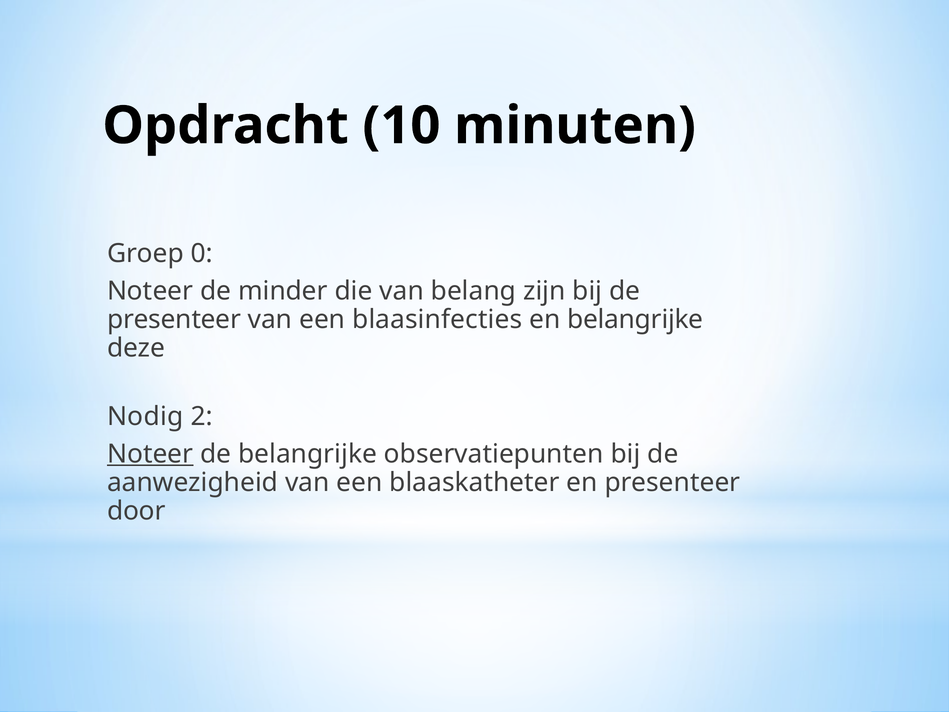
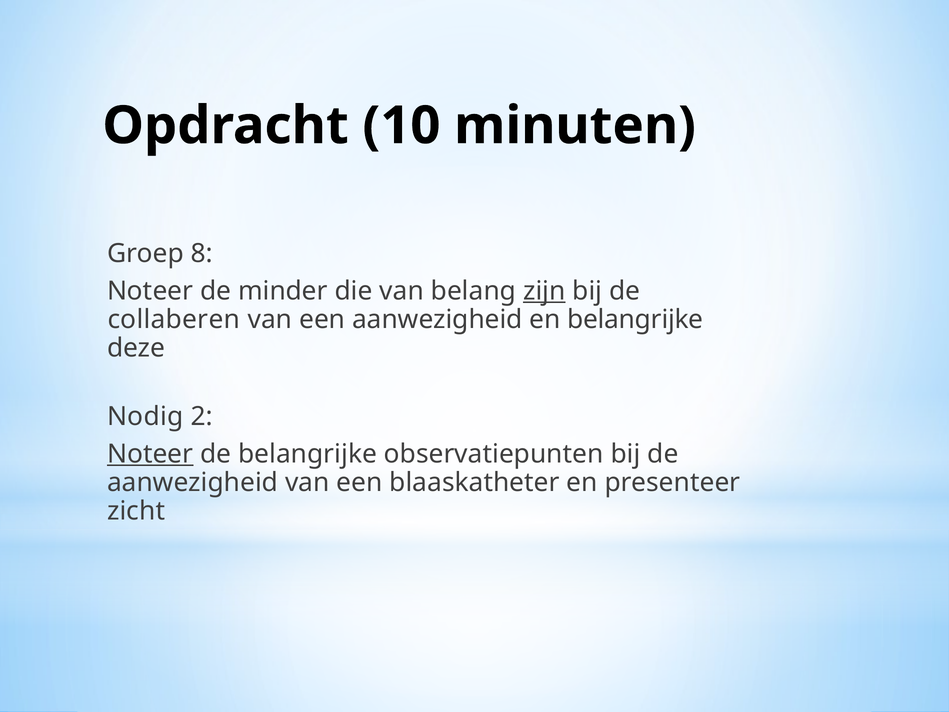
0: 0 -> 8 (202, 254)
zijn underline: none -> present (544, 291)
presenteer: presenteer -> collaberen (174, 319)
een blaasinfecties: blaasinfecties -> aanwezigheid (437, 319)
door: door -> zicht (136, 511)
